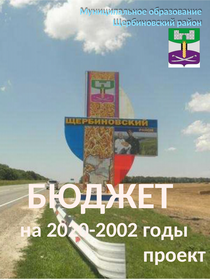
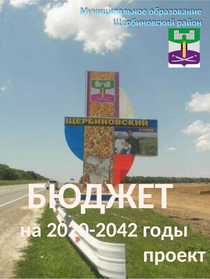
2020-2002: 2020-2002 -> 2020-2042 (92, 231)
